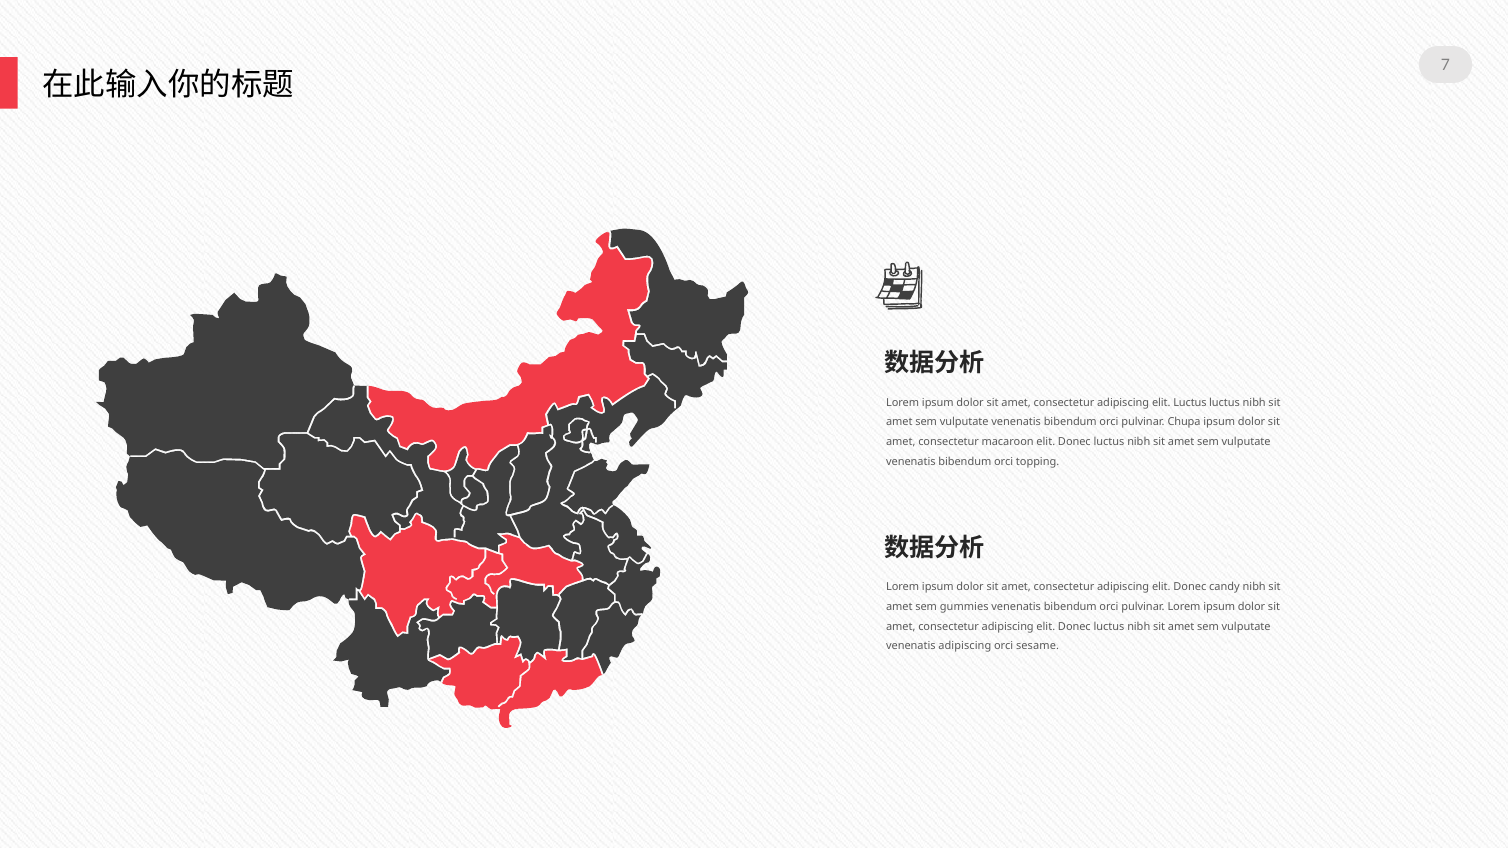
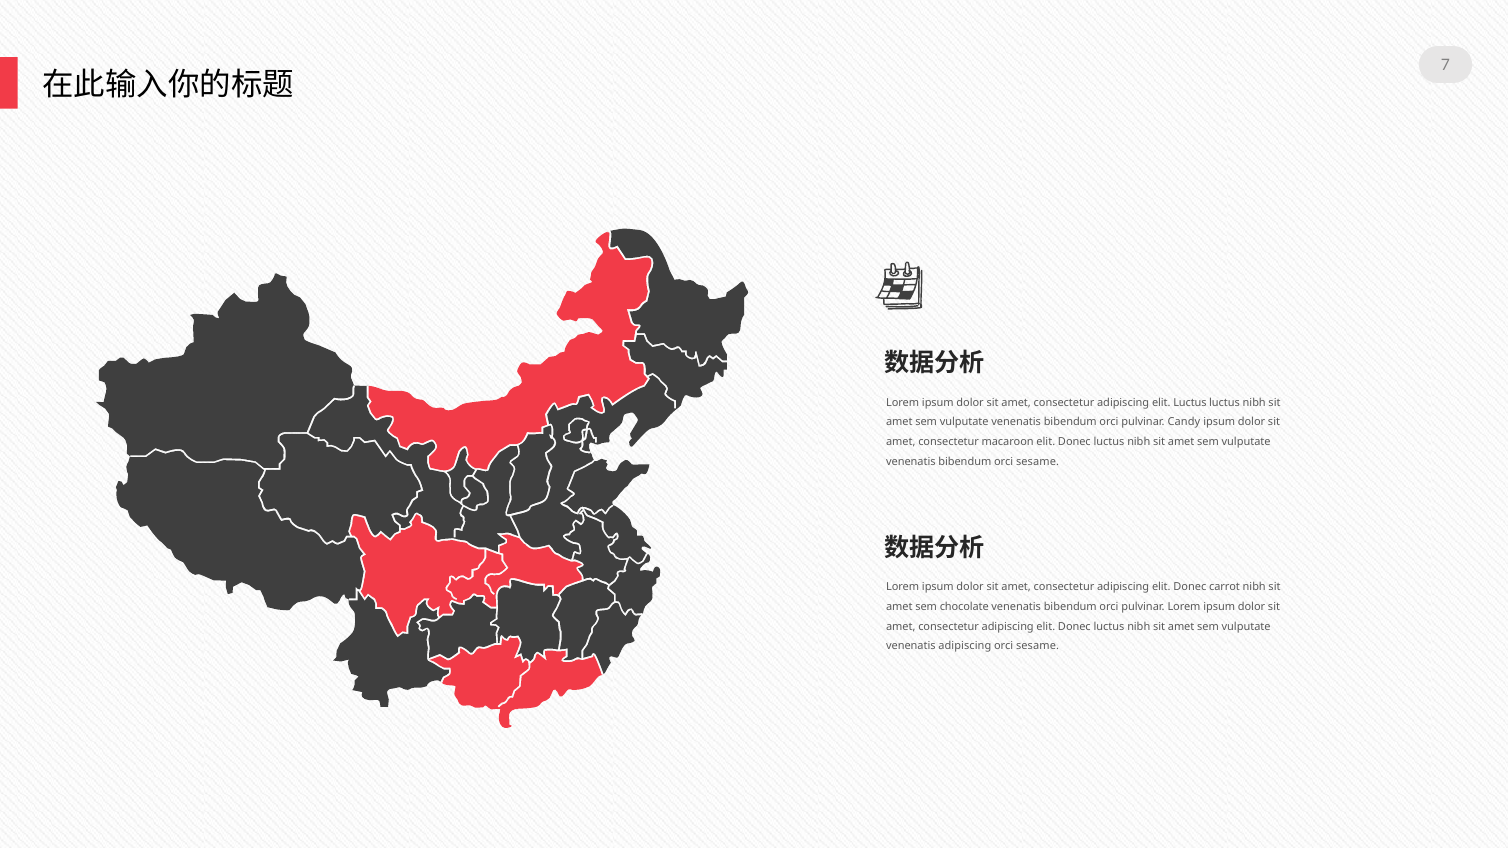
Chupa: Chupa -> Candy (1184, 422)
bibendum orci topping: topping -> sesame (1038, 462)
candy: candy -> carrot (1225, 587)
gummies: gummies -> chocolate (964, 607)
